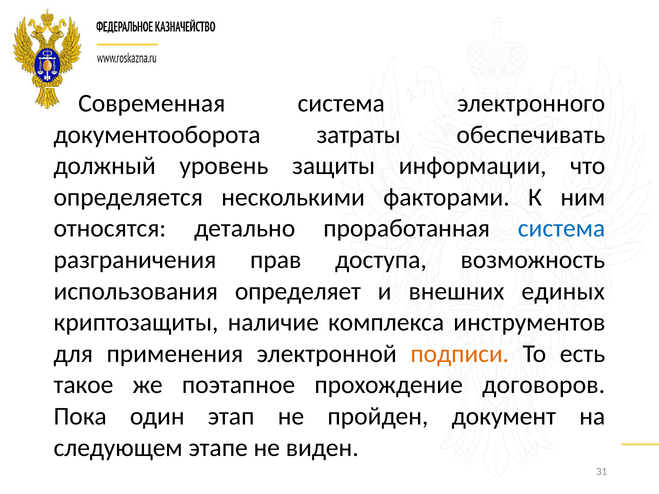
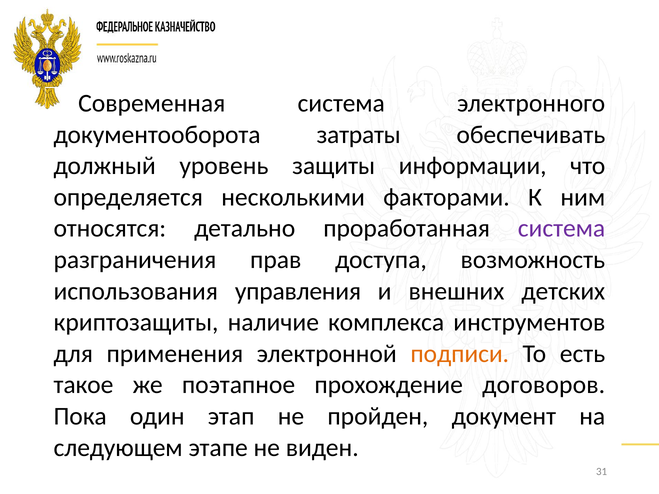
система colour: blue -> purple (562, 229)
определяет: определяет -> управления (298, 291)
единых: единых -> детских (563, 291)
